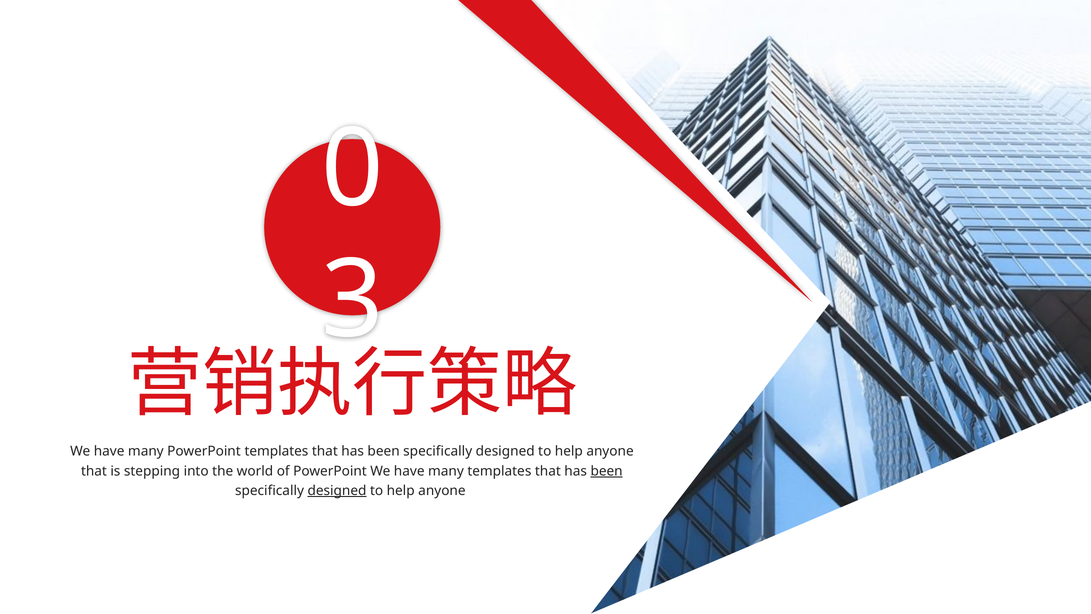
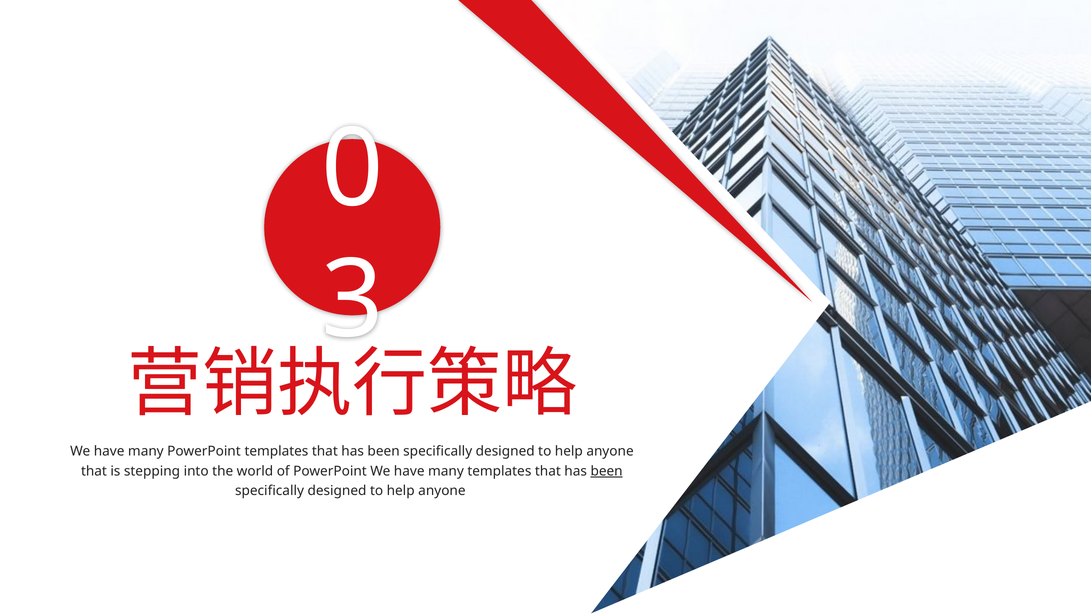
designed underline: present -> none (337, 490)
